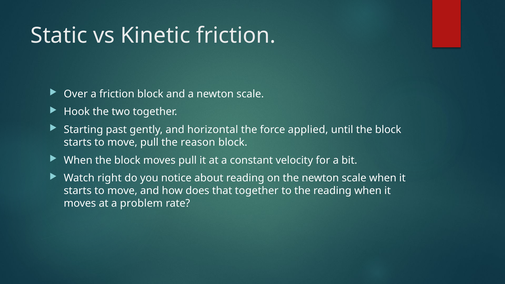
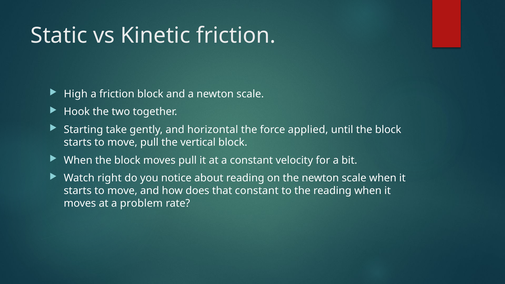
Over: Over -> High (76, 94)
past: past -> take (116, 130)
reason: reason -> vertical (198, 142)
that together: together -> constant (257, 191)
